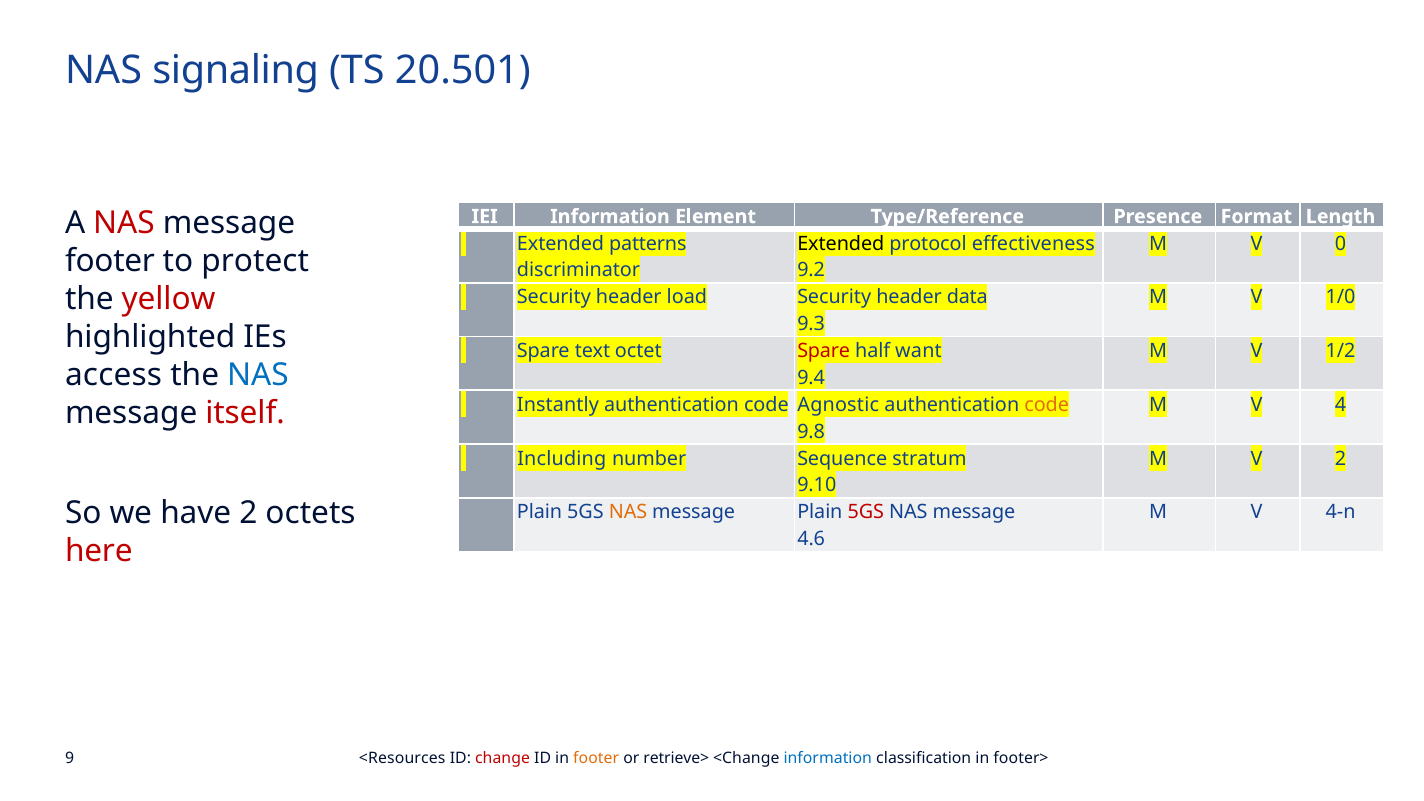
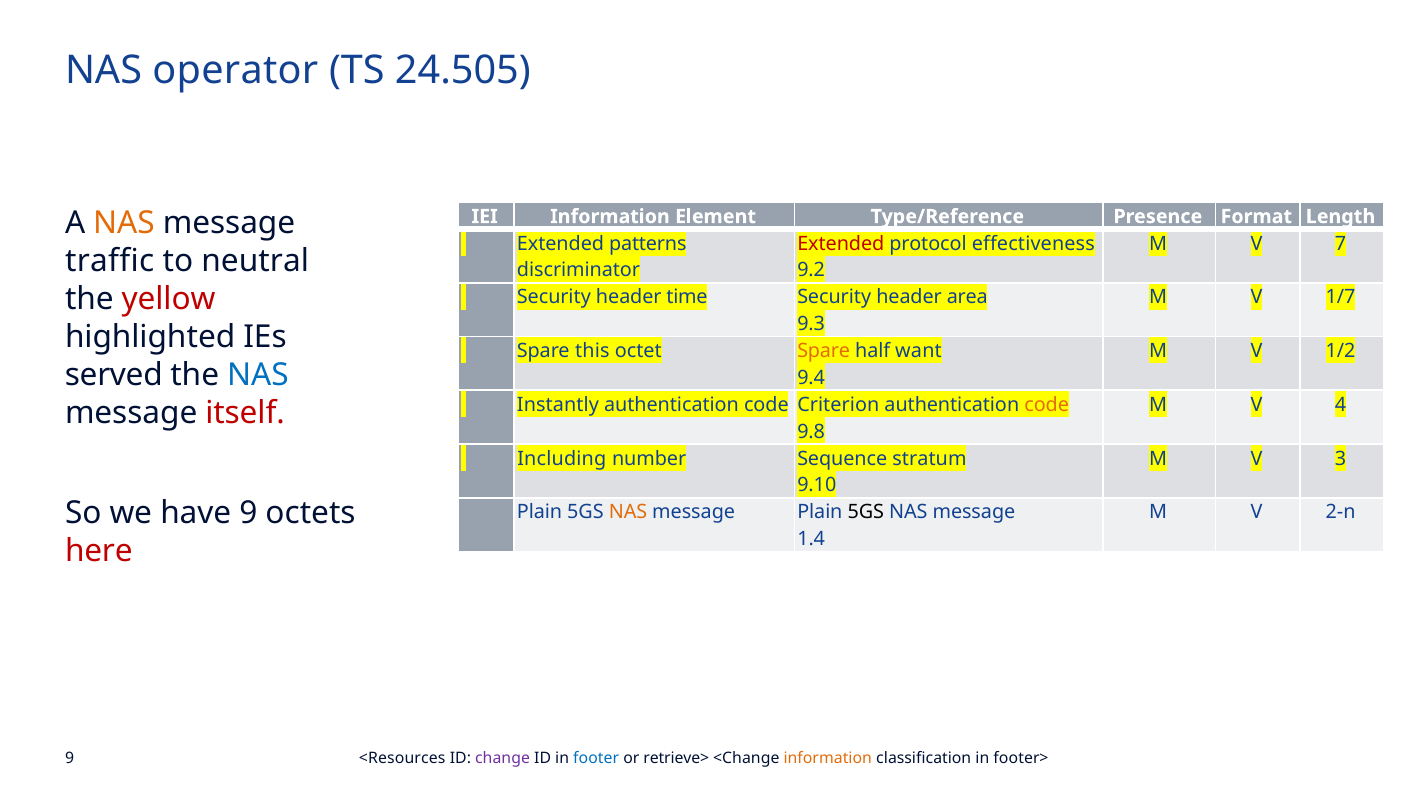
signaling: signaling -> operator (235, 70)
20.501: 20.501 -> 24.505 (463, 70)
NAS colour: red -> orange (124, 223)
Extended colour: black -> red (841, 244)
0: 0 -> 7 (1341, 244)
footer: footer -> traffic (110, 261)
protect: protect -> neutral (255, 261)
load: load -> time (687, 297)
data: data -> area (967, 297)
1/0: 1/0 -> 1/7 (1341, 297)
text: text -> this (592, 351)
Spare colour: red -> orange (824, 351)
access: access -> served (114, 375)
Agnostic: Agnostic -> Criterion (838, 405)
V 2: 2 -> 3 (1341, 459)
have 2: 2 -> 9 (248, 513)
5GS colour: red -> black (866, 512)
4-n: 4-n -> 2-n (1341, 512)
4.6: 4.6 -> 1.4 (811, 539)
change colour: red -> purple (503, 758)
footer colour: orange -> blue (596, 758)
information colour: blue -> orange (828, 758)
